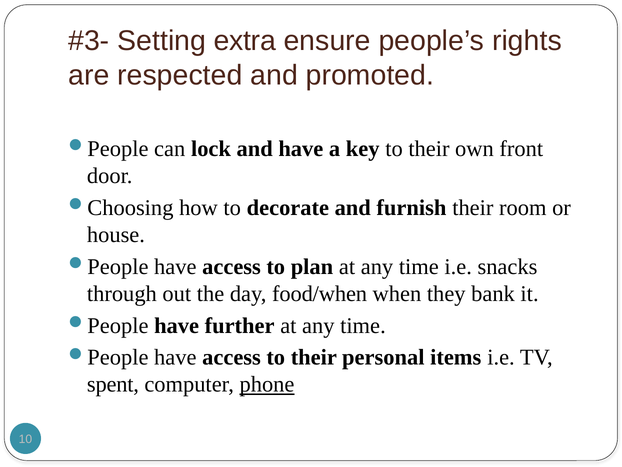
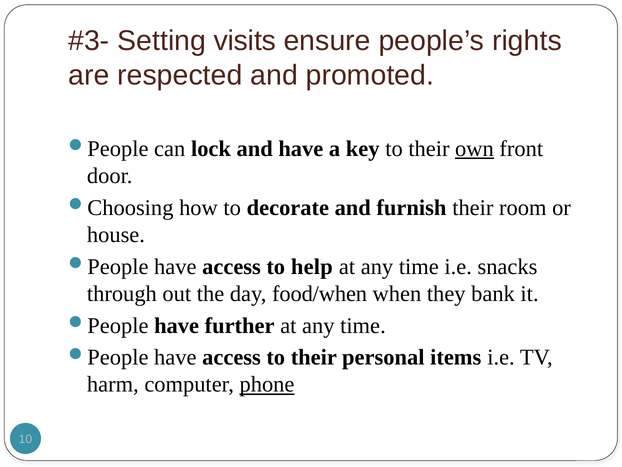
extra: extra -> visits (245, 41)
own underline: none -> present (474, 149)
plan: plan -> help (312, 266)
spent: spent -> harm (113, 384)
